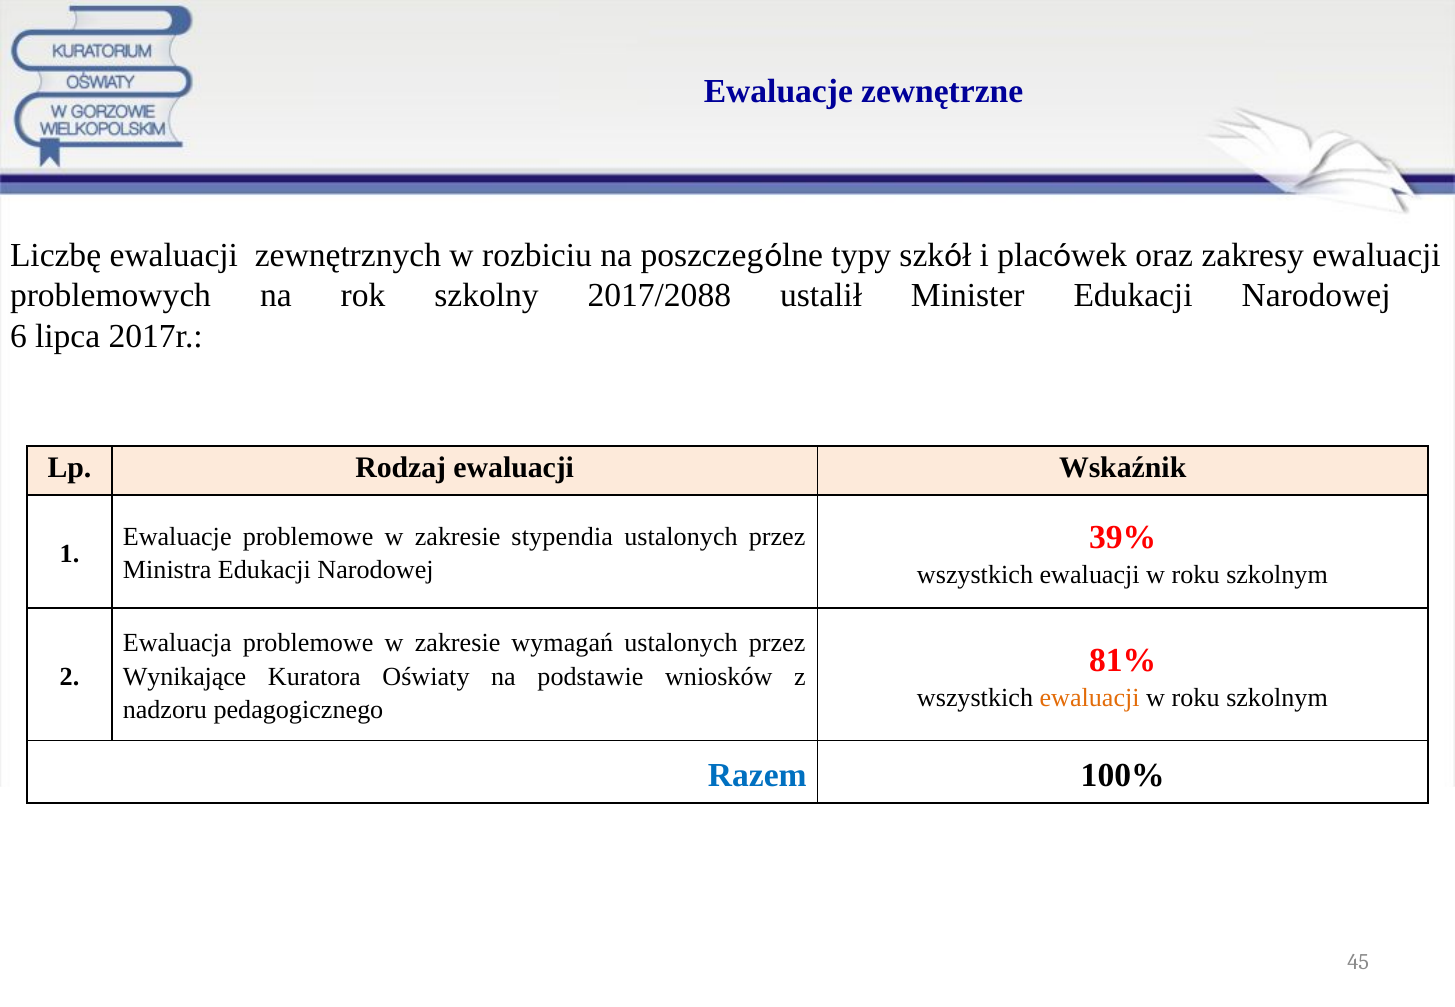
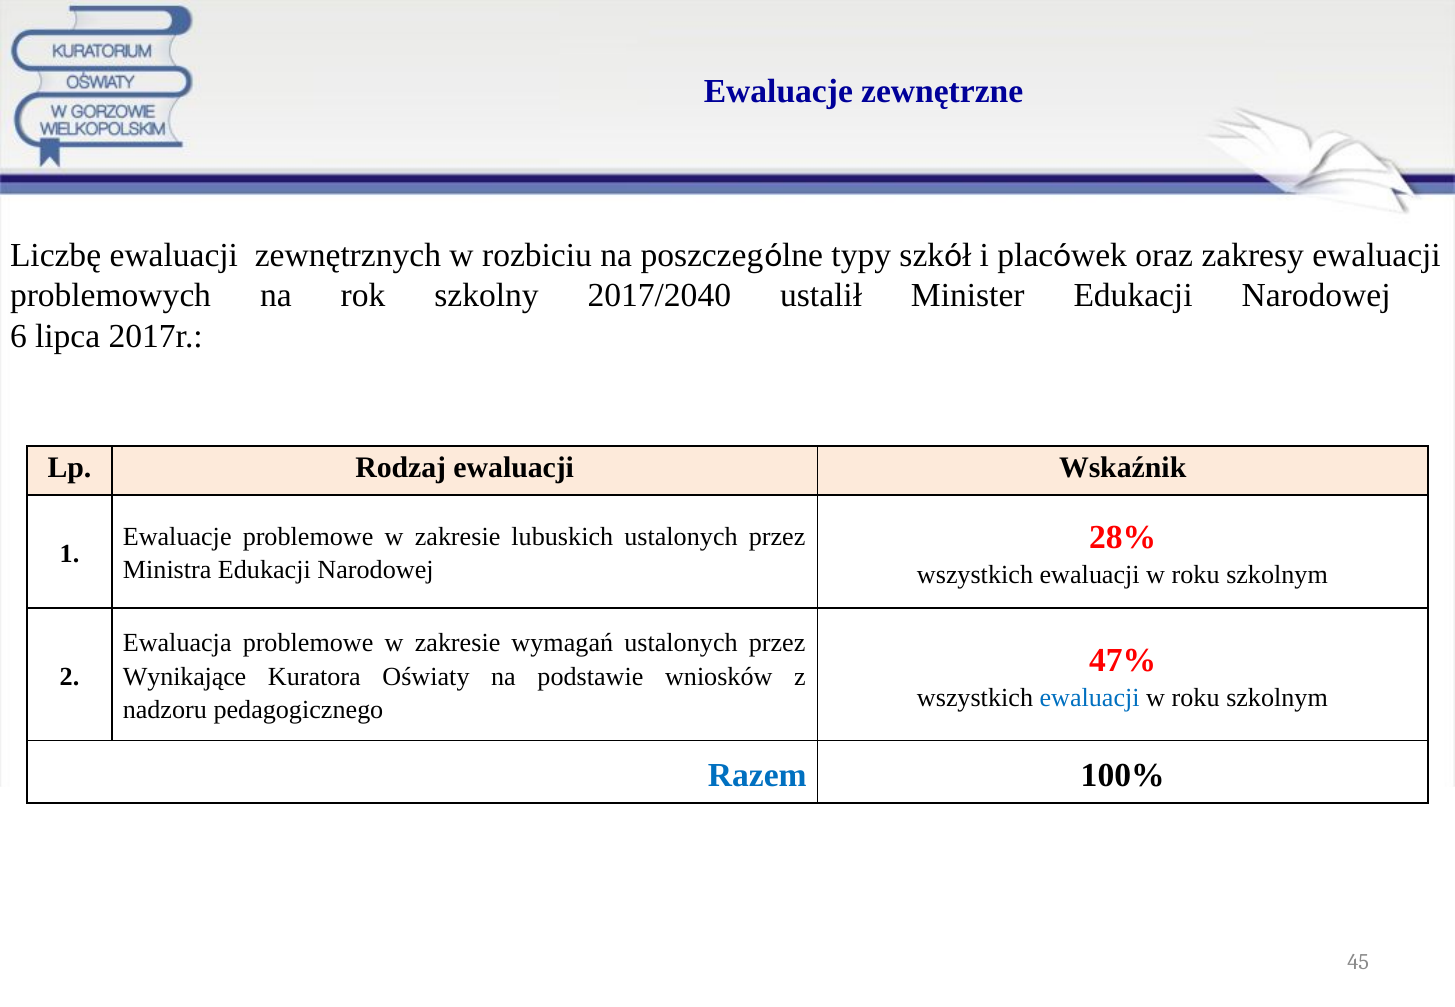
2017/2088: 2017/2088 -> 2017/2040 (659, 296)
39%: 39% -> 28% (1123, 538)
stypendia: stypendia -> lubuskich (562, 537)
81%: 81% -> 47% (1123, 661)
ewaluacji colour: orange -> blue (1090, 698)
